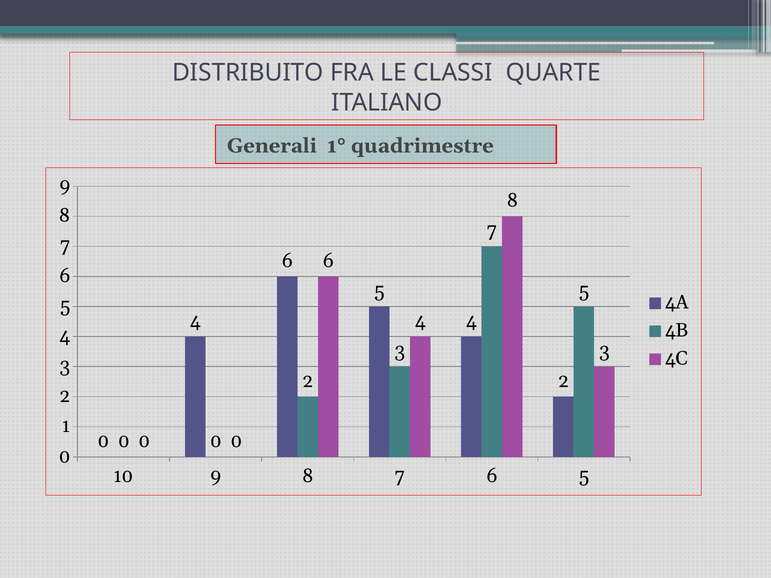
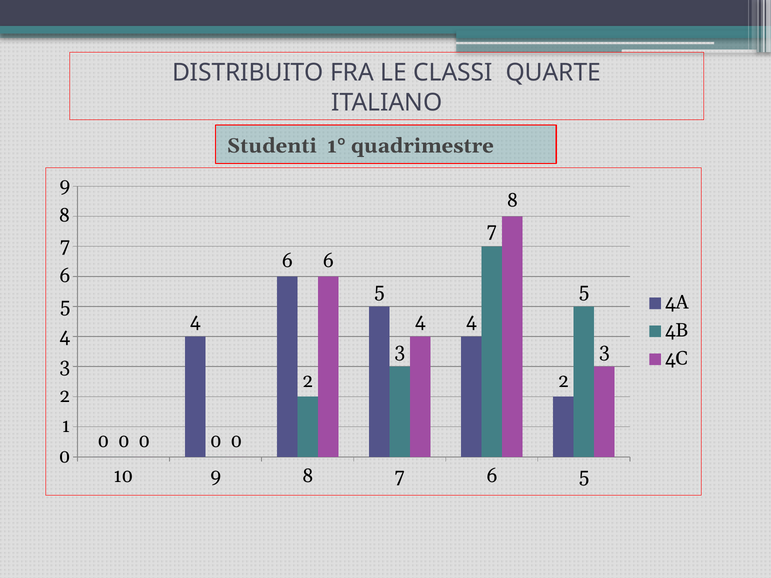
Generali: Generali -> Studenti (272, 146)
